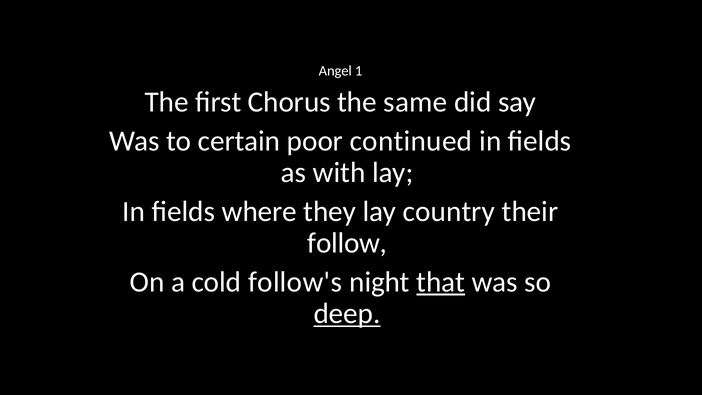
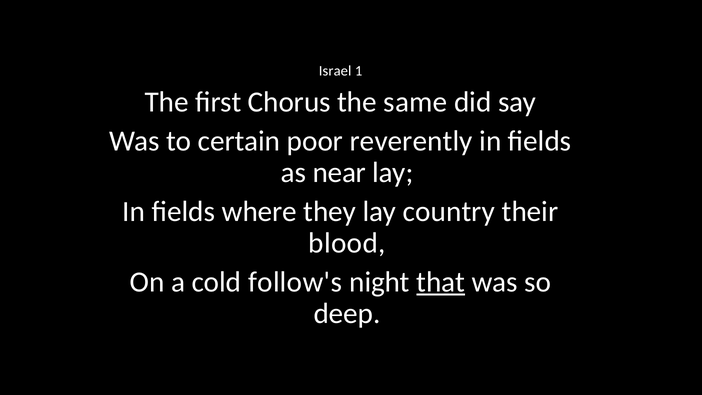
Angel: Angel -> Israel (335, 71)
continued: continued -> reverently (411, 141)
with: with -> near (339, 172)
follow: follow -> blood (347, 243)
deep underline: present -> none (347, 313)
